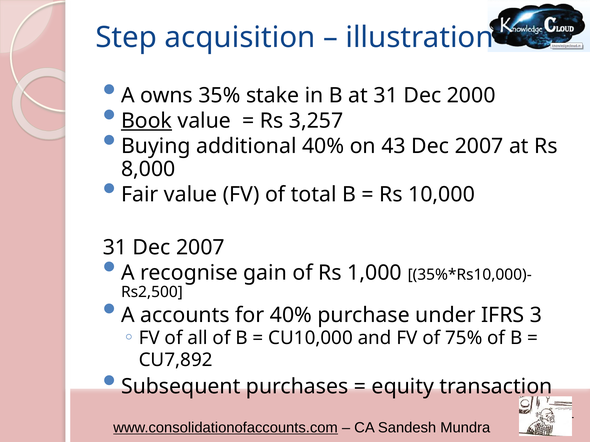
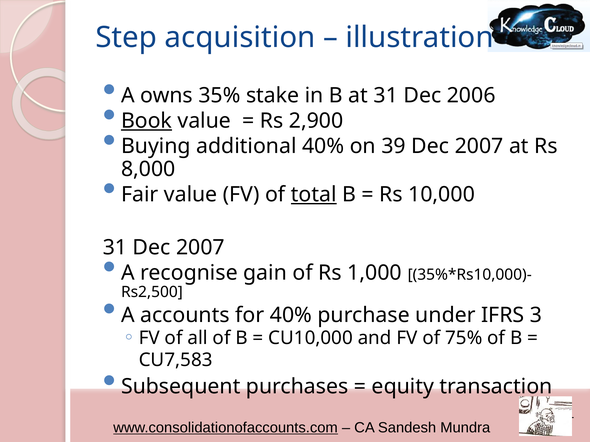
2000: 2000 -> 2006 (471, 96)
3,257: 3,257 -> 2,900 (316, 121)
43: 43 -> 39 (394, 146)
total underline: none -> present (314, 195)
CU7,892: CU7,892 -> CU7,583 (176, 360)
